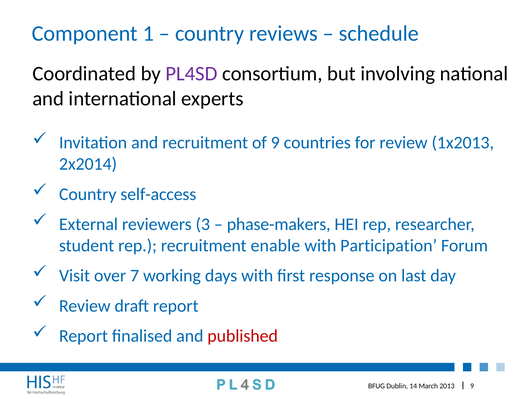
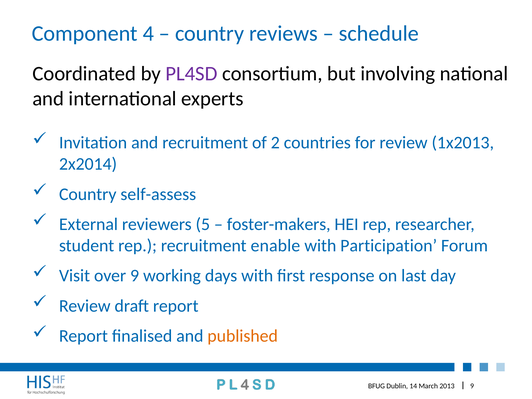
1: 1 -> 4 (148, 33)
of 9: 9 -> 2 (275, 143)
self-access: self-access -> self-assess (158, 194)
3: 3 -> 5 (203, 224)
phase-makers: phase-makers -> foster-makers (279, 224)
over 7: 7 -> 9 (135, 276)
published colour: red -> orange (243, 336)
